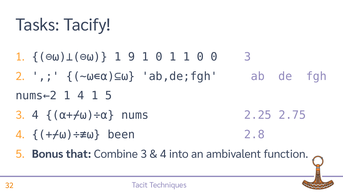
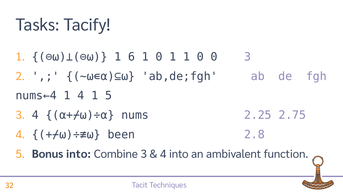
9: 9 -> 6 (132, 57)
nums←2: nums←2 -> nums←4 (36, 96)
Bonus that: that -> into (79, 154)
